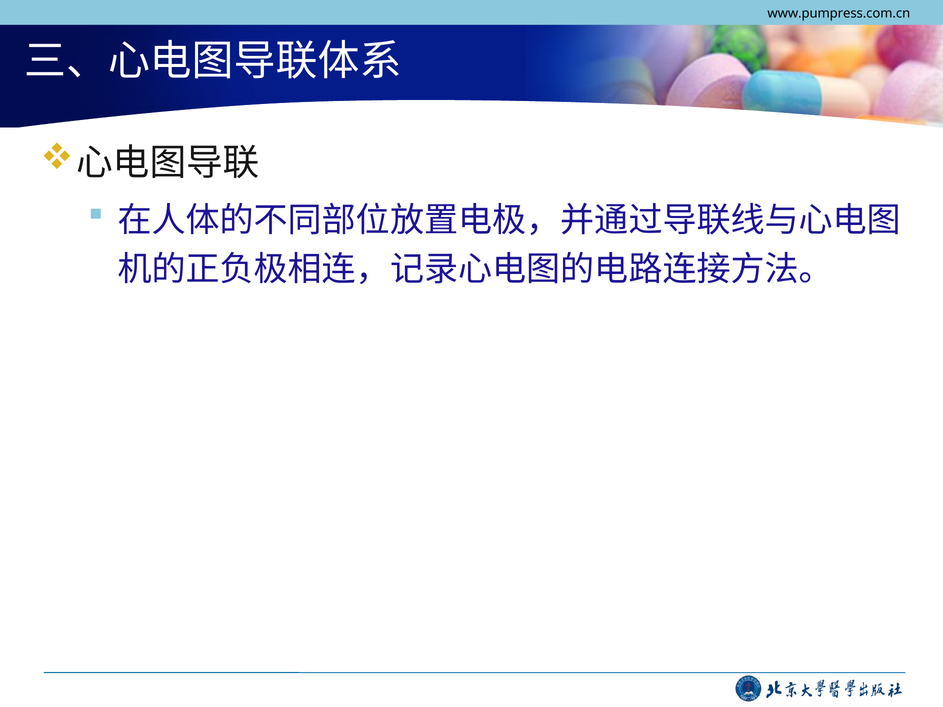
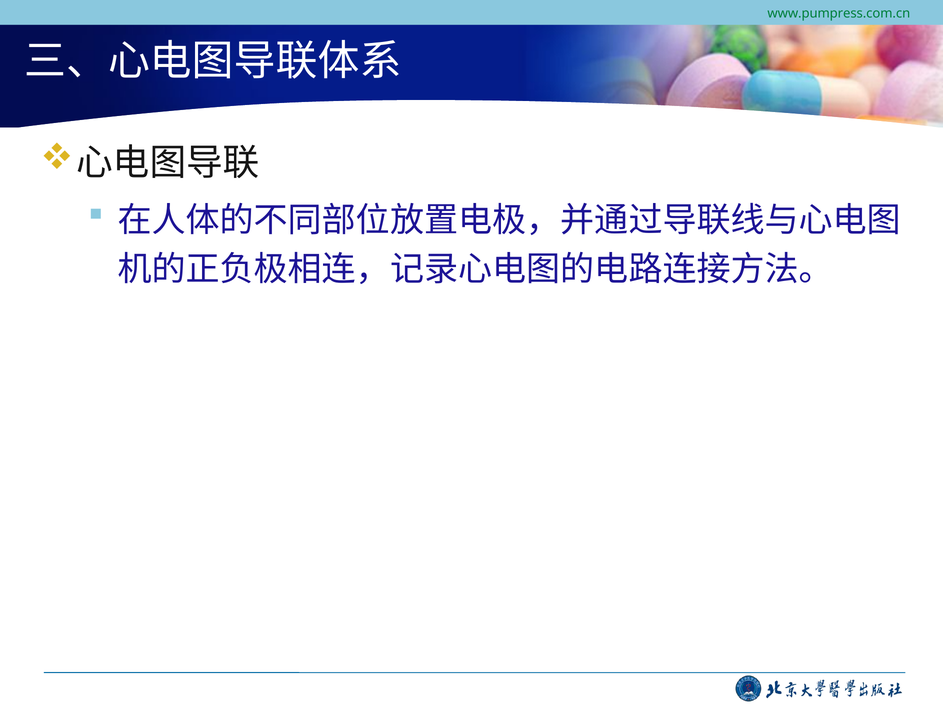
www.pumpress.com.cn colour: black -> green (839, 13)
